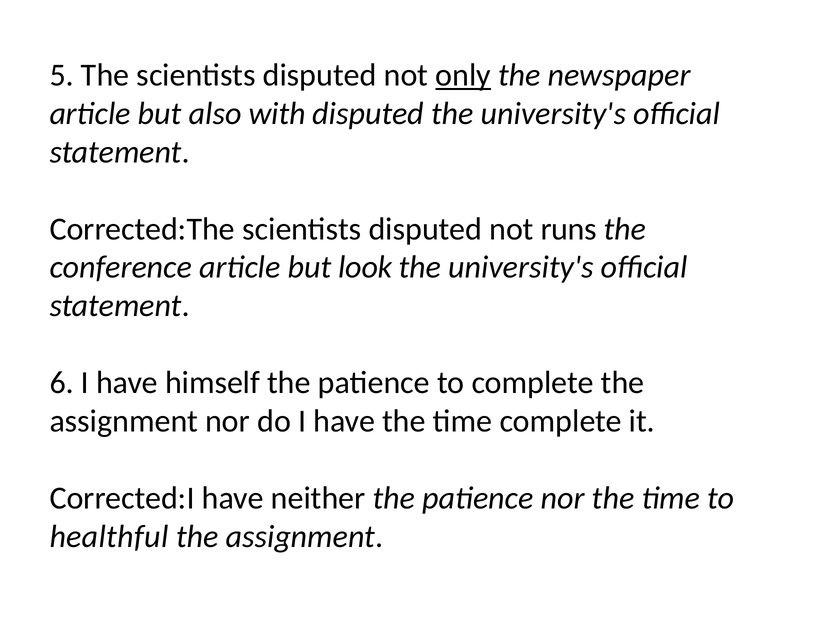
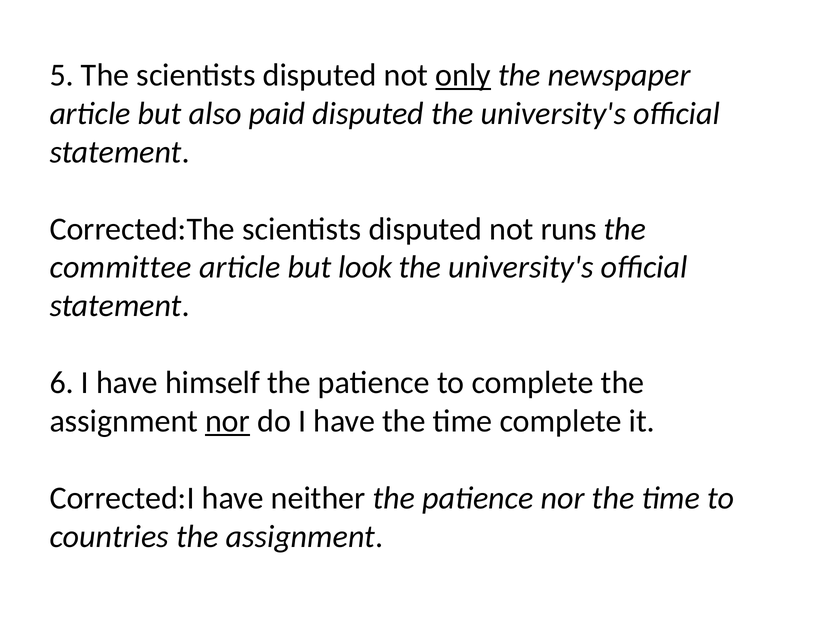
with: with -> paid (277, 114)
conference: conference -> committee (121, 267)
nor underline: none -> present (227, 421)
healthful: healthful -> countries (109, 536)
